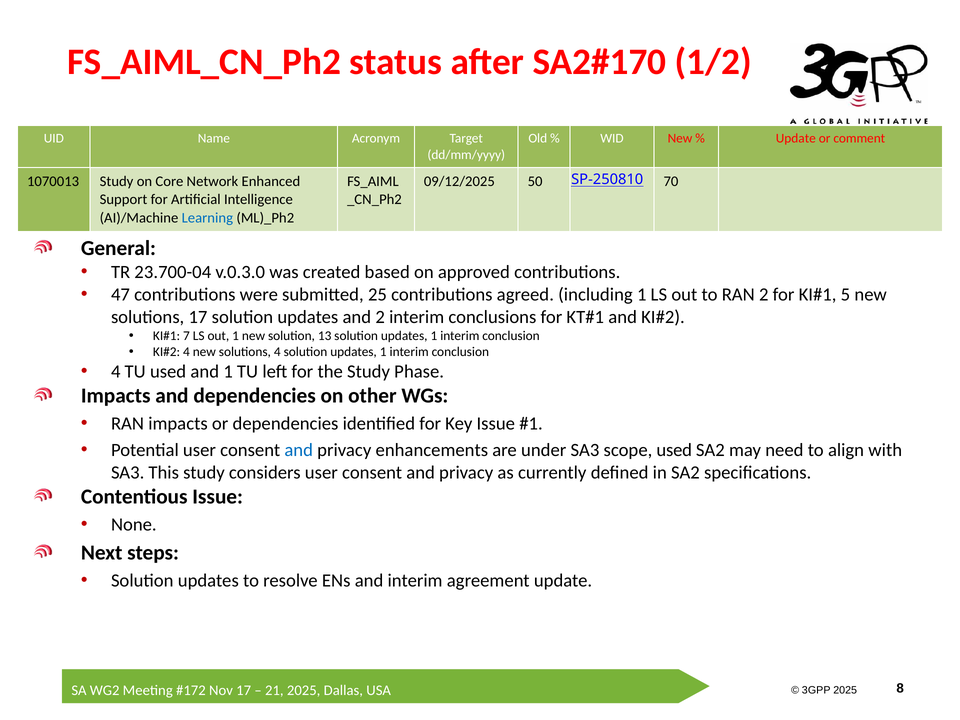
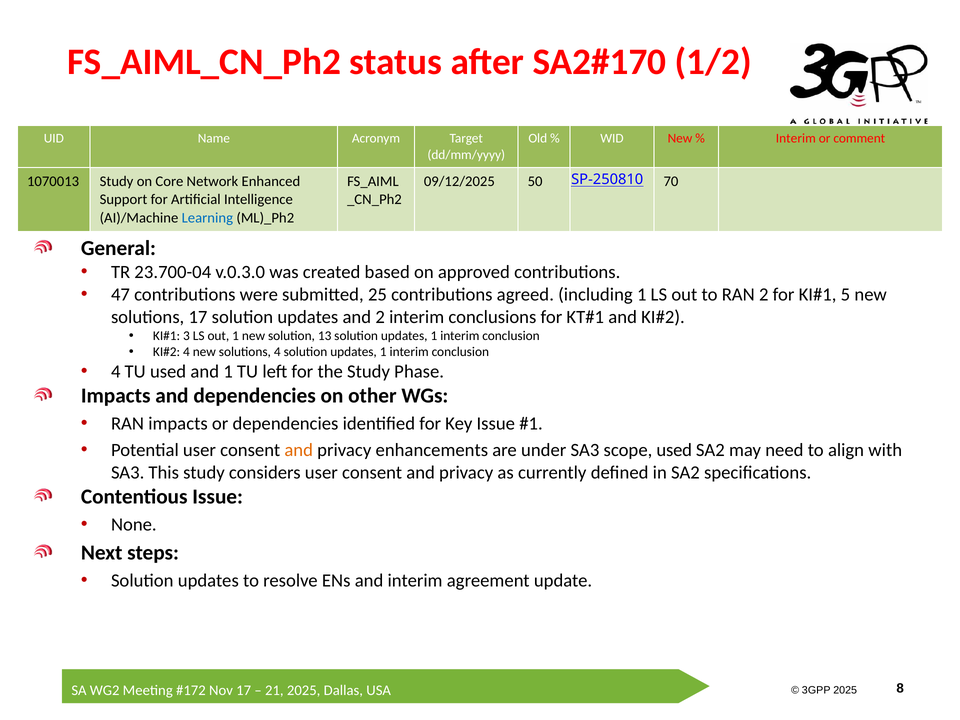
Update: Update -> Interim (796, 138)
7: 7 -> 3 (186, 336)
and colour: blue -> orange (299, 450)
